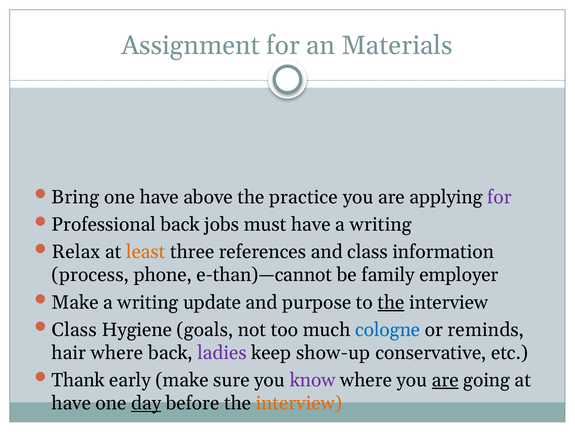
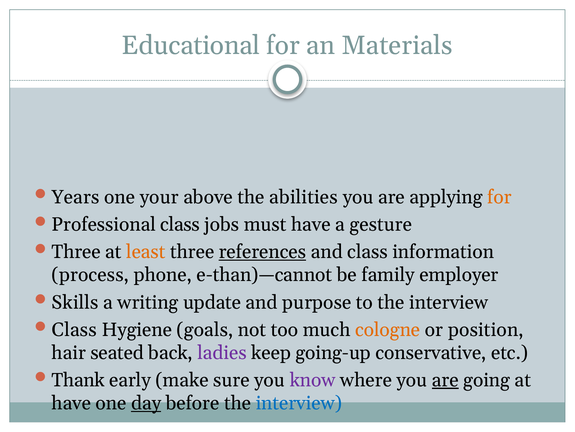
Assignment: Assignment -> Educational (191, 45)
Bring: Bring -> Years (76, 197)
one have: have -> your (159, 197)
practice: practice -> abilities (303, 197)
for colour: purple -> orange (499, 197)
Professional back: back -> class (180, 224)
have a writing: writing -> gesture (381, 224)
Relax: Relax -> Three (76, 251)
references underline: none -> present (262, 251)
Make: Make -> Skills (75, 302)
the underline: present -> none (391, 302)
cologne colour: blue -> orange (388, 329)
reminds: reminds -> position (486, 329)
hair where: where -> seated (117, 352)
show-up: show-up -> going-up (333, 352)
interview colour: orange -> blue (299, 402)
